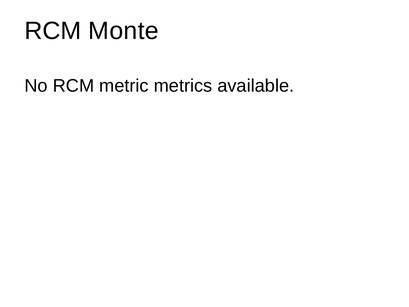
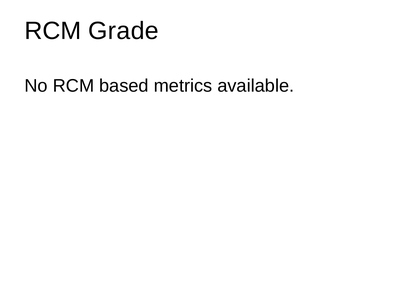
Monte: Monte -> Grade (124, 31)
metric: metric -> based (124, 86)
